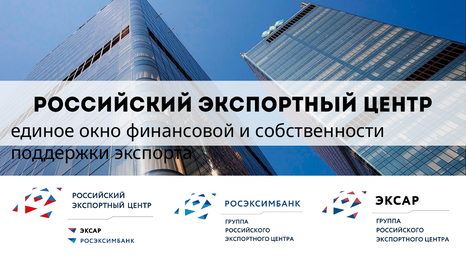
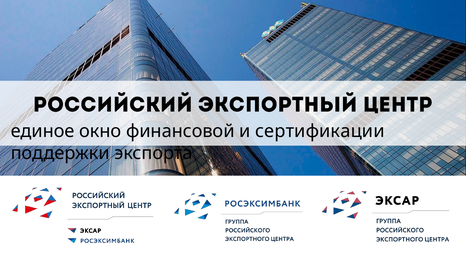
собственности: собственности -> сертификации (320, 131)
